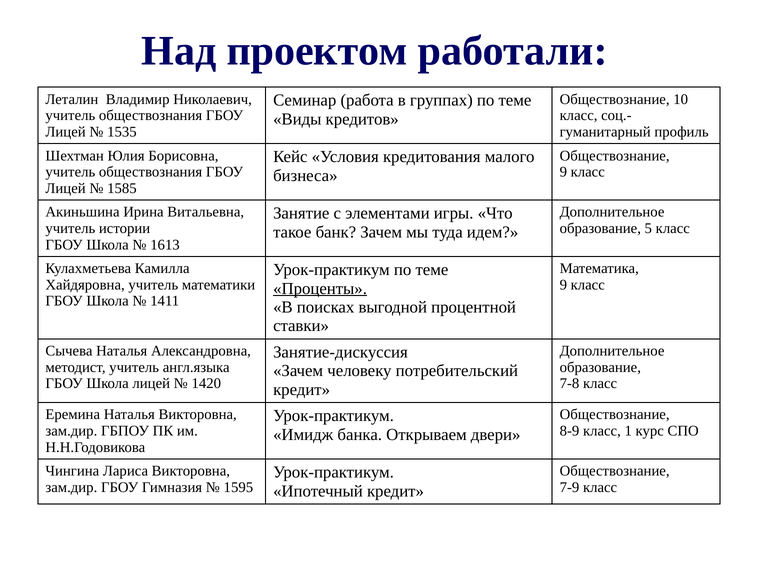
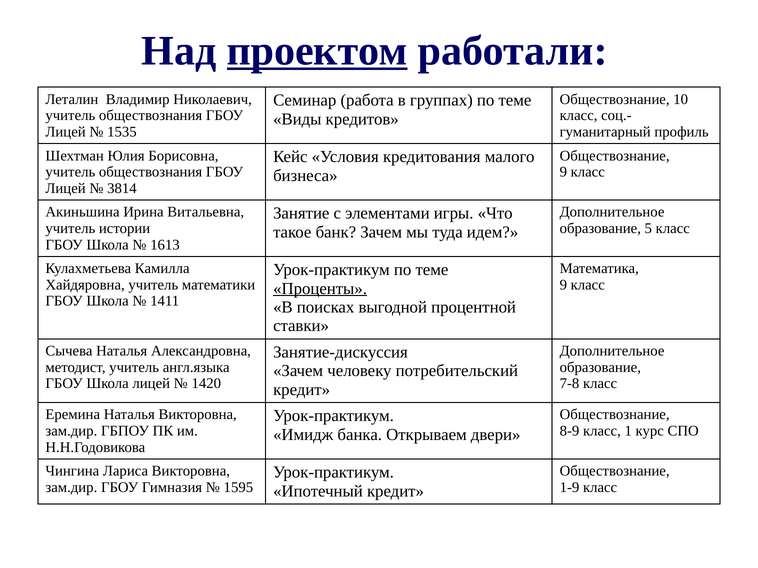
проектом underline: none -> present (317, 51)
1585: 1585 -> 3814 (122, 188)
7-9: 7-9 -> 1-9 (569, 488)
